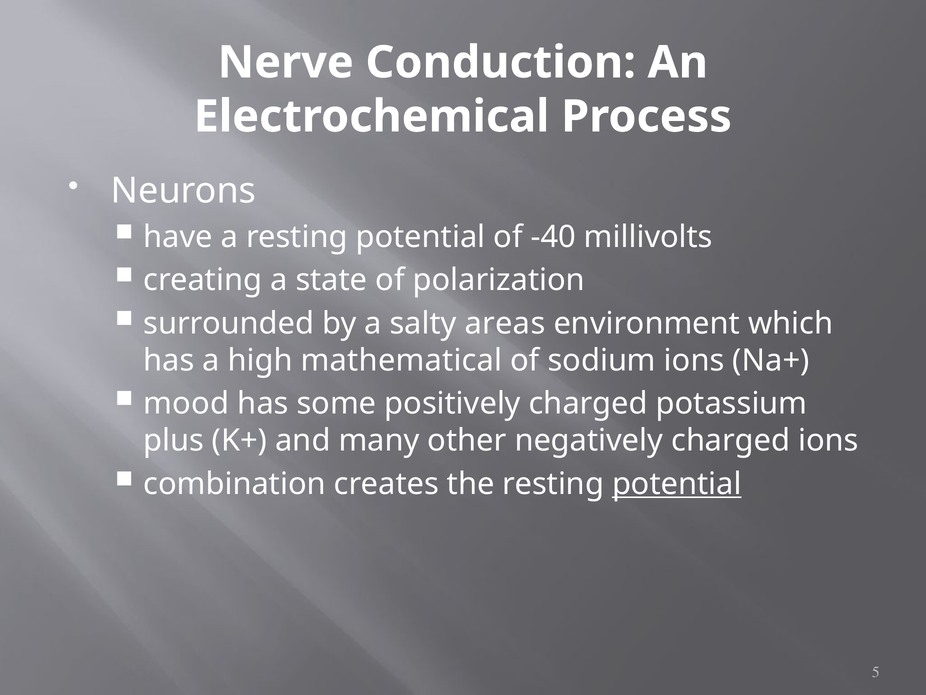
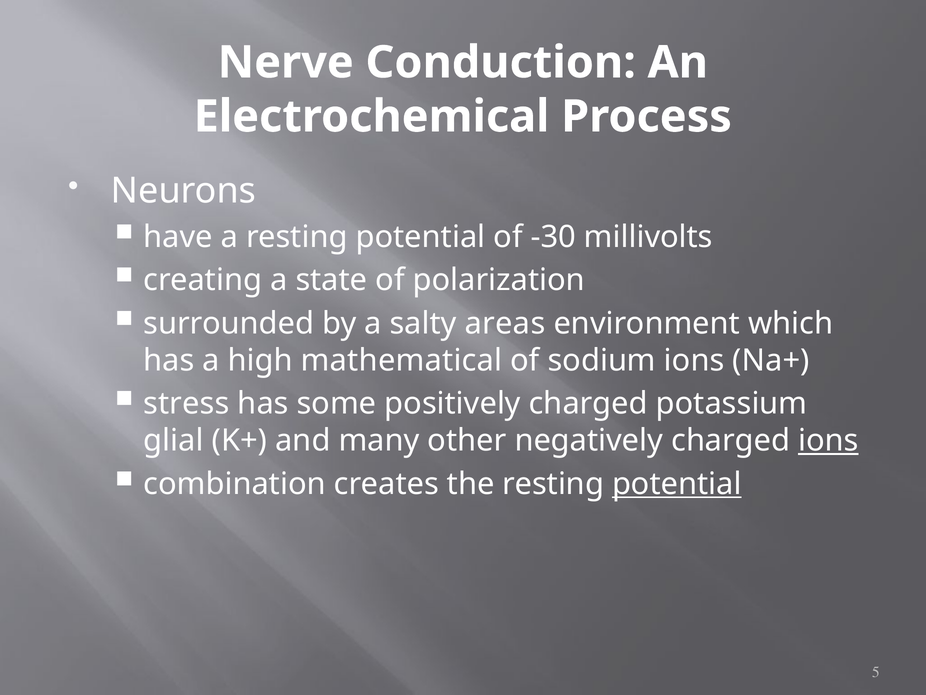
-40: -40 -> -30 (553, 237)
mood: mood -> stress (186, 403)
plus: plus -> glial (174, 440)
ions underline: none -> present (828, 440)
